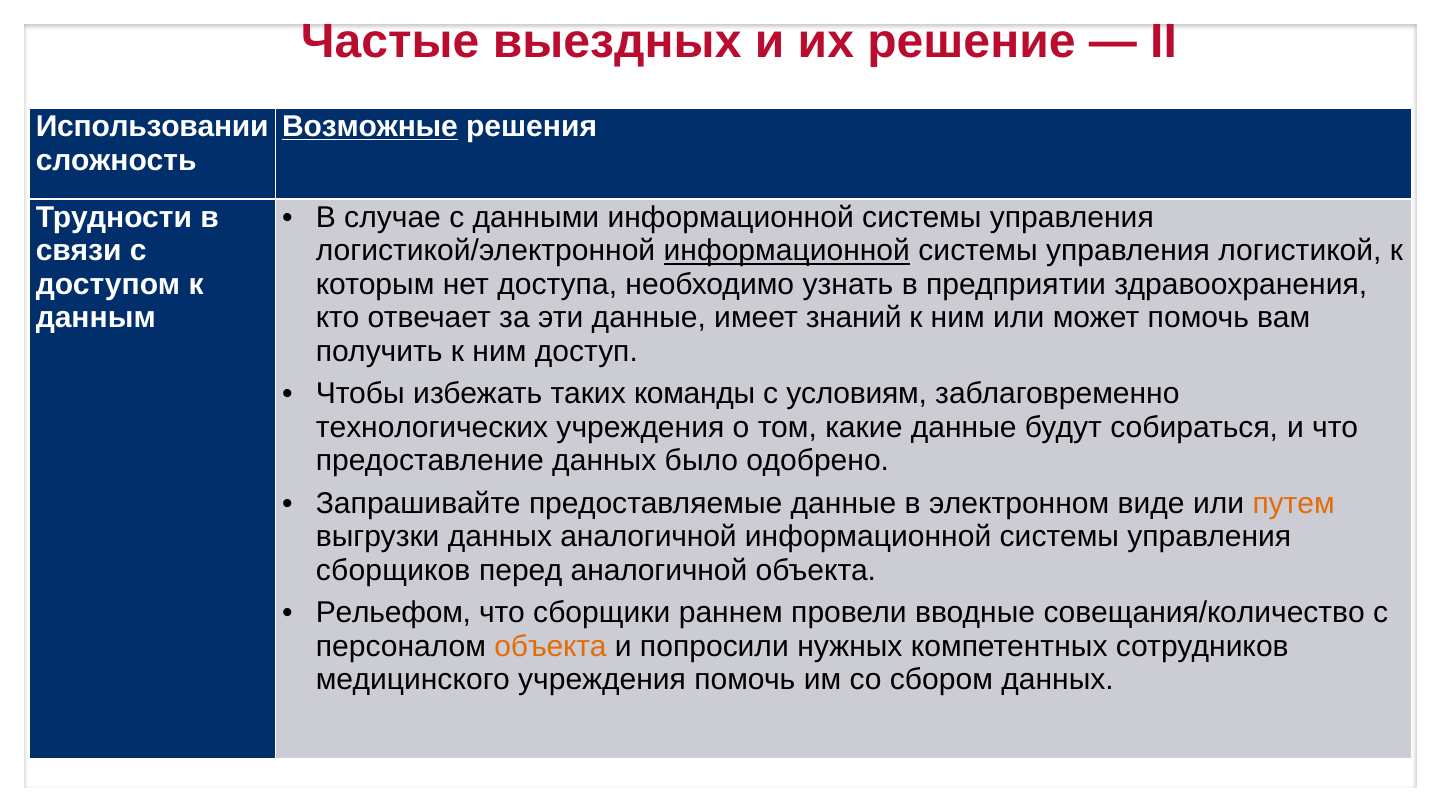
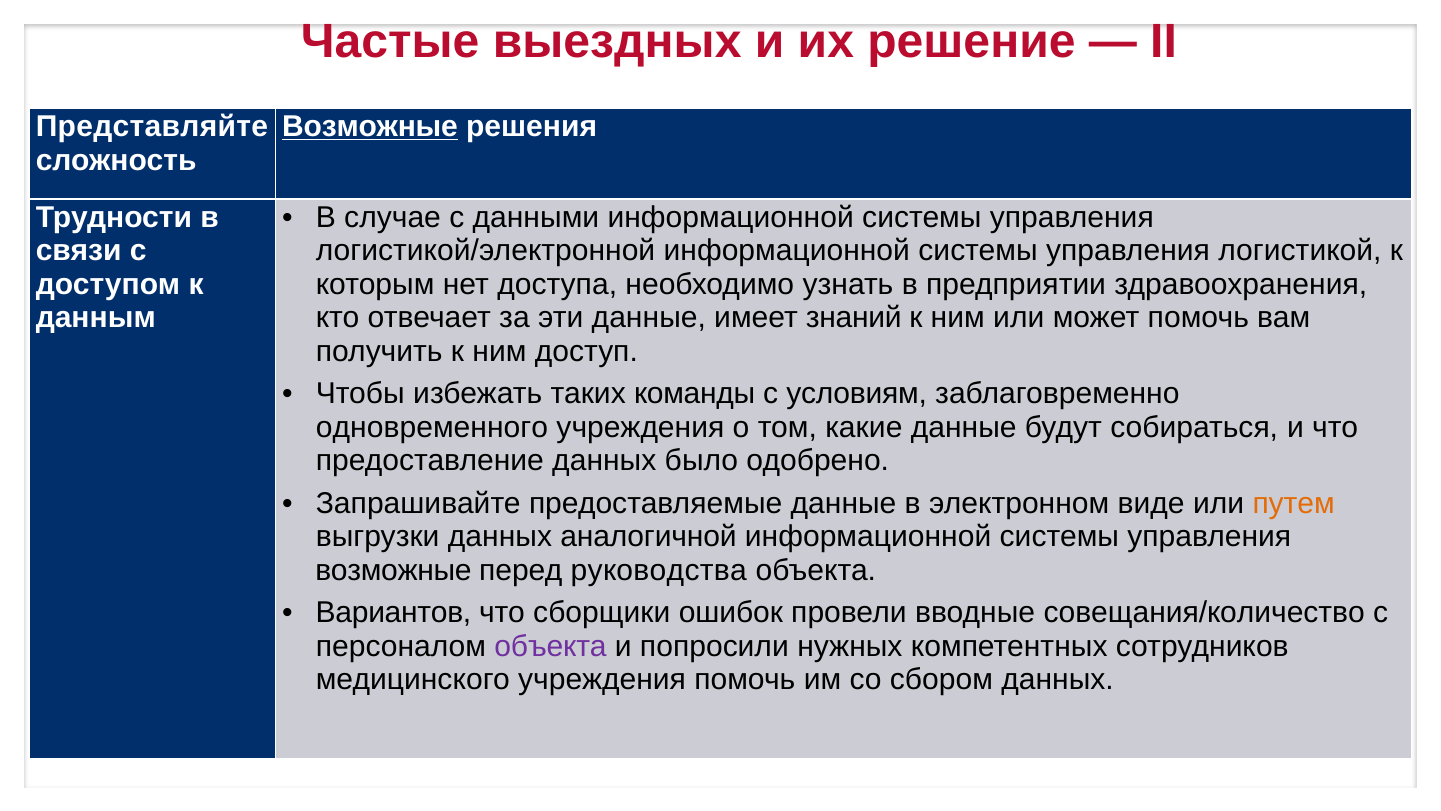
Использовании: Использовании -> Представляйте (152, 127)
информационной underline: present -> none (787, 251)
технологических: технологических -> одновременного (432, 427)
сборщиков: сборщиков -> возможные (393, 570)
перед аналогичной: аналогичной -> руководства (659, 570)
Рельефом: Рельефом -> Вариантов (393, 613)
раннем: раннем -> ошибок (731, 613)
объекта colour: orange -> purple (550, 646)
